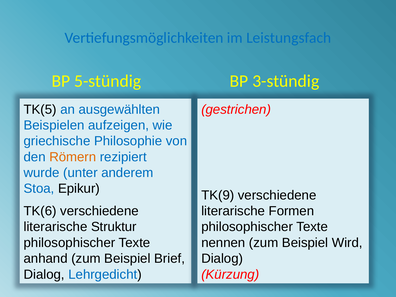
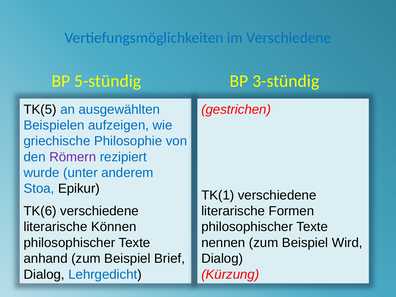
im Leistungsfach: Leistungsfach -> Verschiedene (289, 38)
Römern colour: orange -> purple (73, 157)
TK(9: TK(9 -> TK(1 (218, 195)
Struktur: Struktur -> Können (114, 227)
